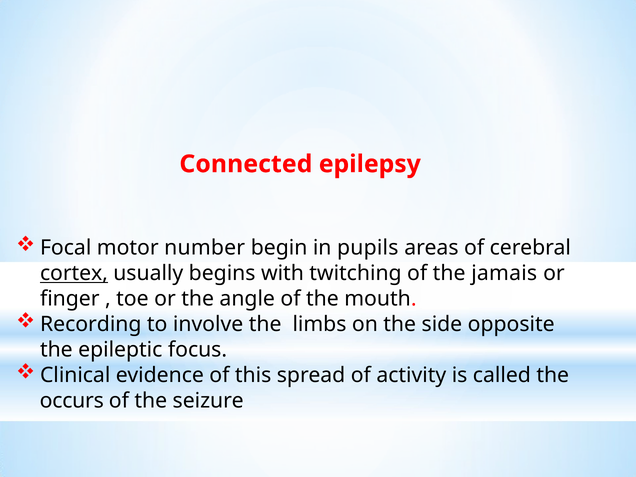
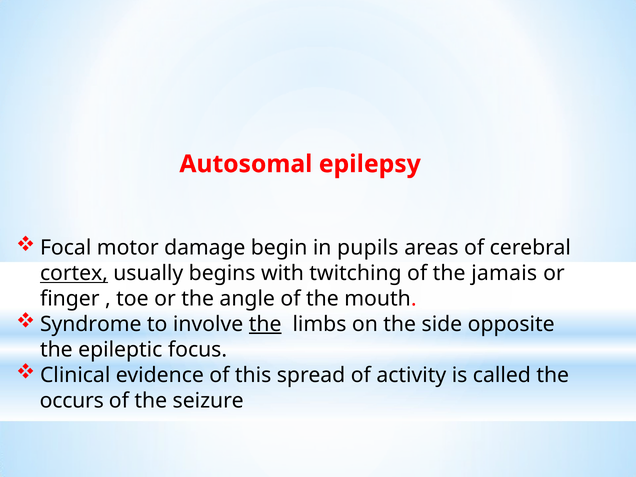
Connected: Connected -> Autosomal (246, 164)
number: number -> damage (205, 248)
Recording: Recording -> Syndrome (91, 324)
the underline: none -> present (265, 324)
